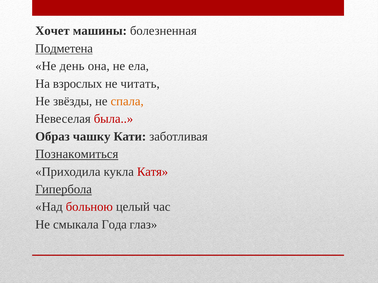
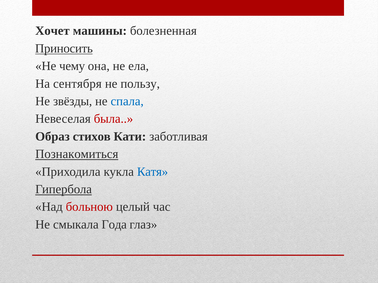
Подметена: Подметена -> Приносить (64, 48)
день: день -> чему (72, 66)
взрослых: взрослых -> сентября (77, 84)
читать: читать -> пользу (140, 84)
спала colour: orange -> blue (127, 101)
чашку: чашку -> стихов (92, 137)
Катя colour: red -> blue (153, 172)
